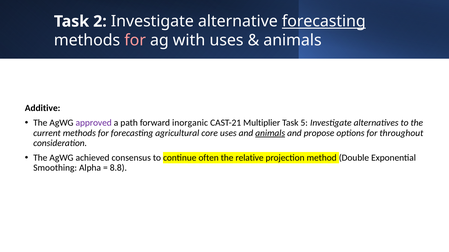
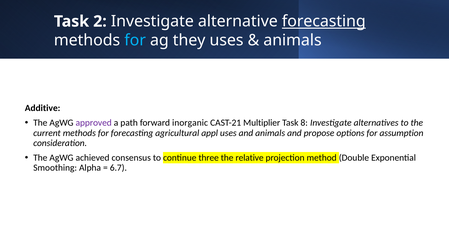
for colour: pink -> light blue (135, 41)
with: with -> they (189, 41)
5: 5 -> 8 (304, 123)
core: core -> appl (210, 133)
animals underline: present -> none (270, 133)
throughout: throughout -> assumption (401, 133)
often: often -> three (209, 158)
8.8: 8.8 -> 6.7 (118, 168)
